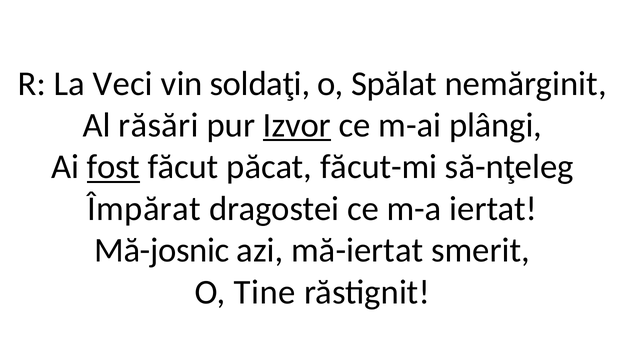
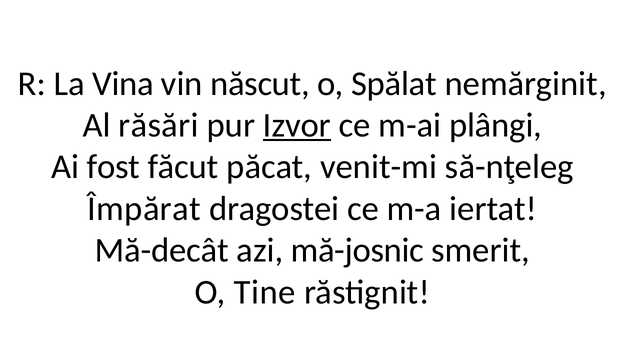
Veci: Veci -> Vina (123, 83)
soldaţi: soldaţi -> născut (260, 83)
fost underline: present -> none (113, 167)
făcut-mi: făcut-mi -> venit-mi (379, 167)
Mă-josnic: Mă-josnic -> Mă-decât (162, 250)
mă-iertat: mă-iertat -> mă-josnic (357, 250)
